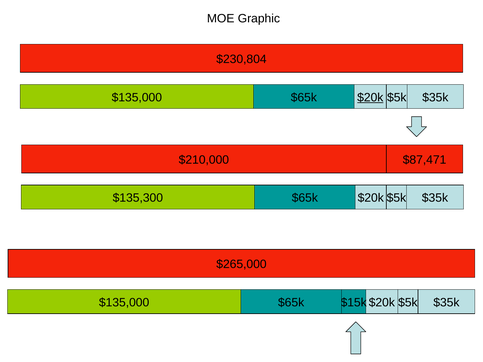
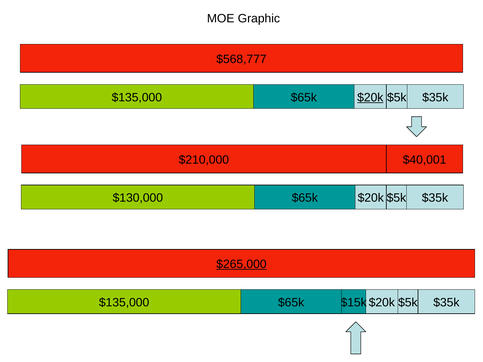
$230,804: $230,804 -> $568,777 (241, 59)
$87,471: $87,471 -> $40,001 (425, 160)
$135,300: $135,300 -> $130,000 (138, 198)
$265,000 underline: none -> present (241, 264)
